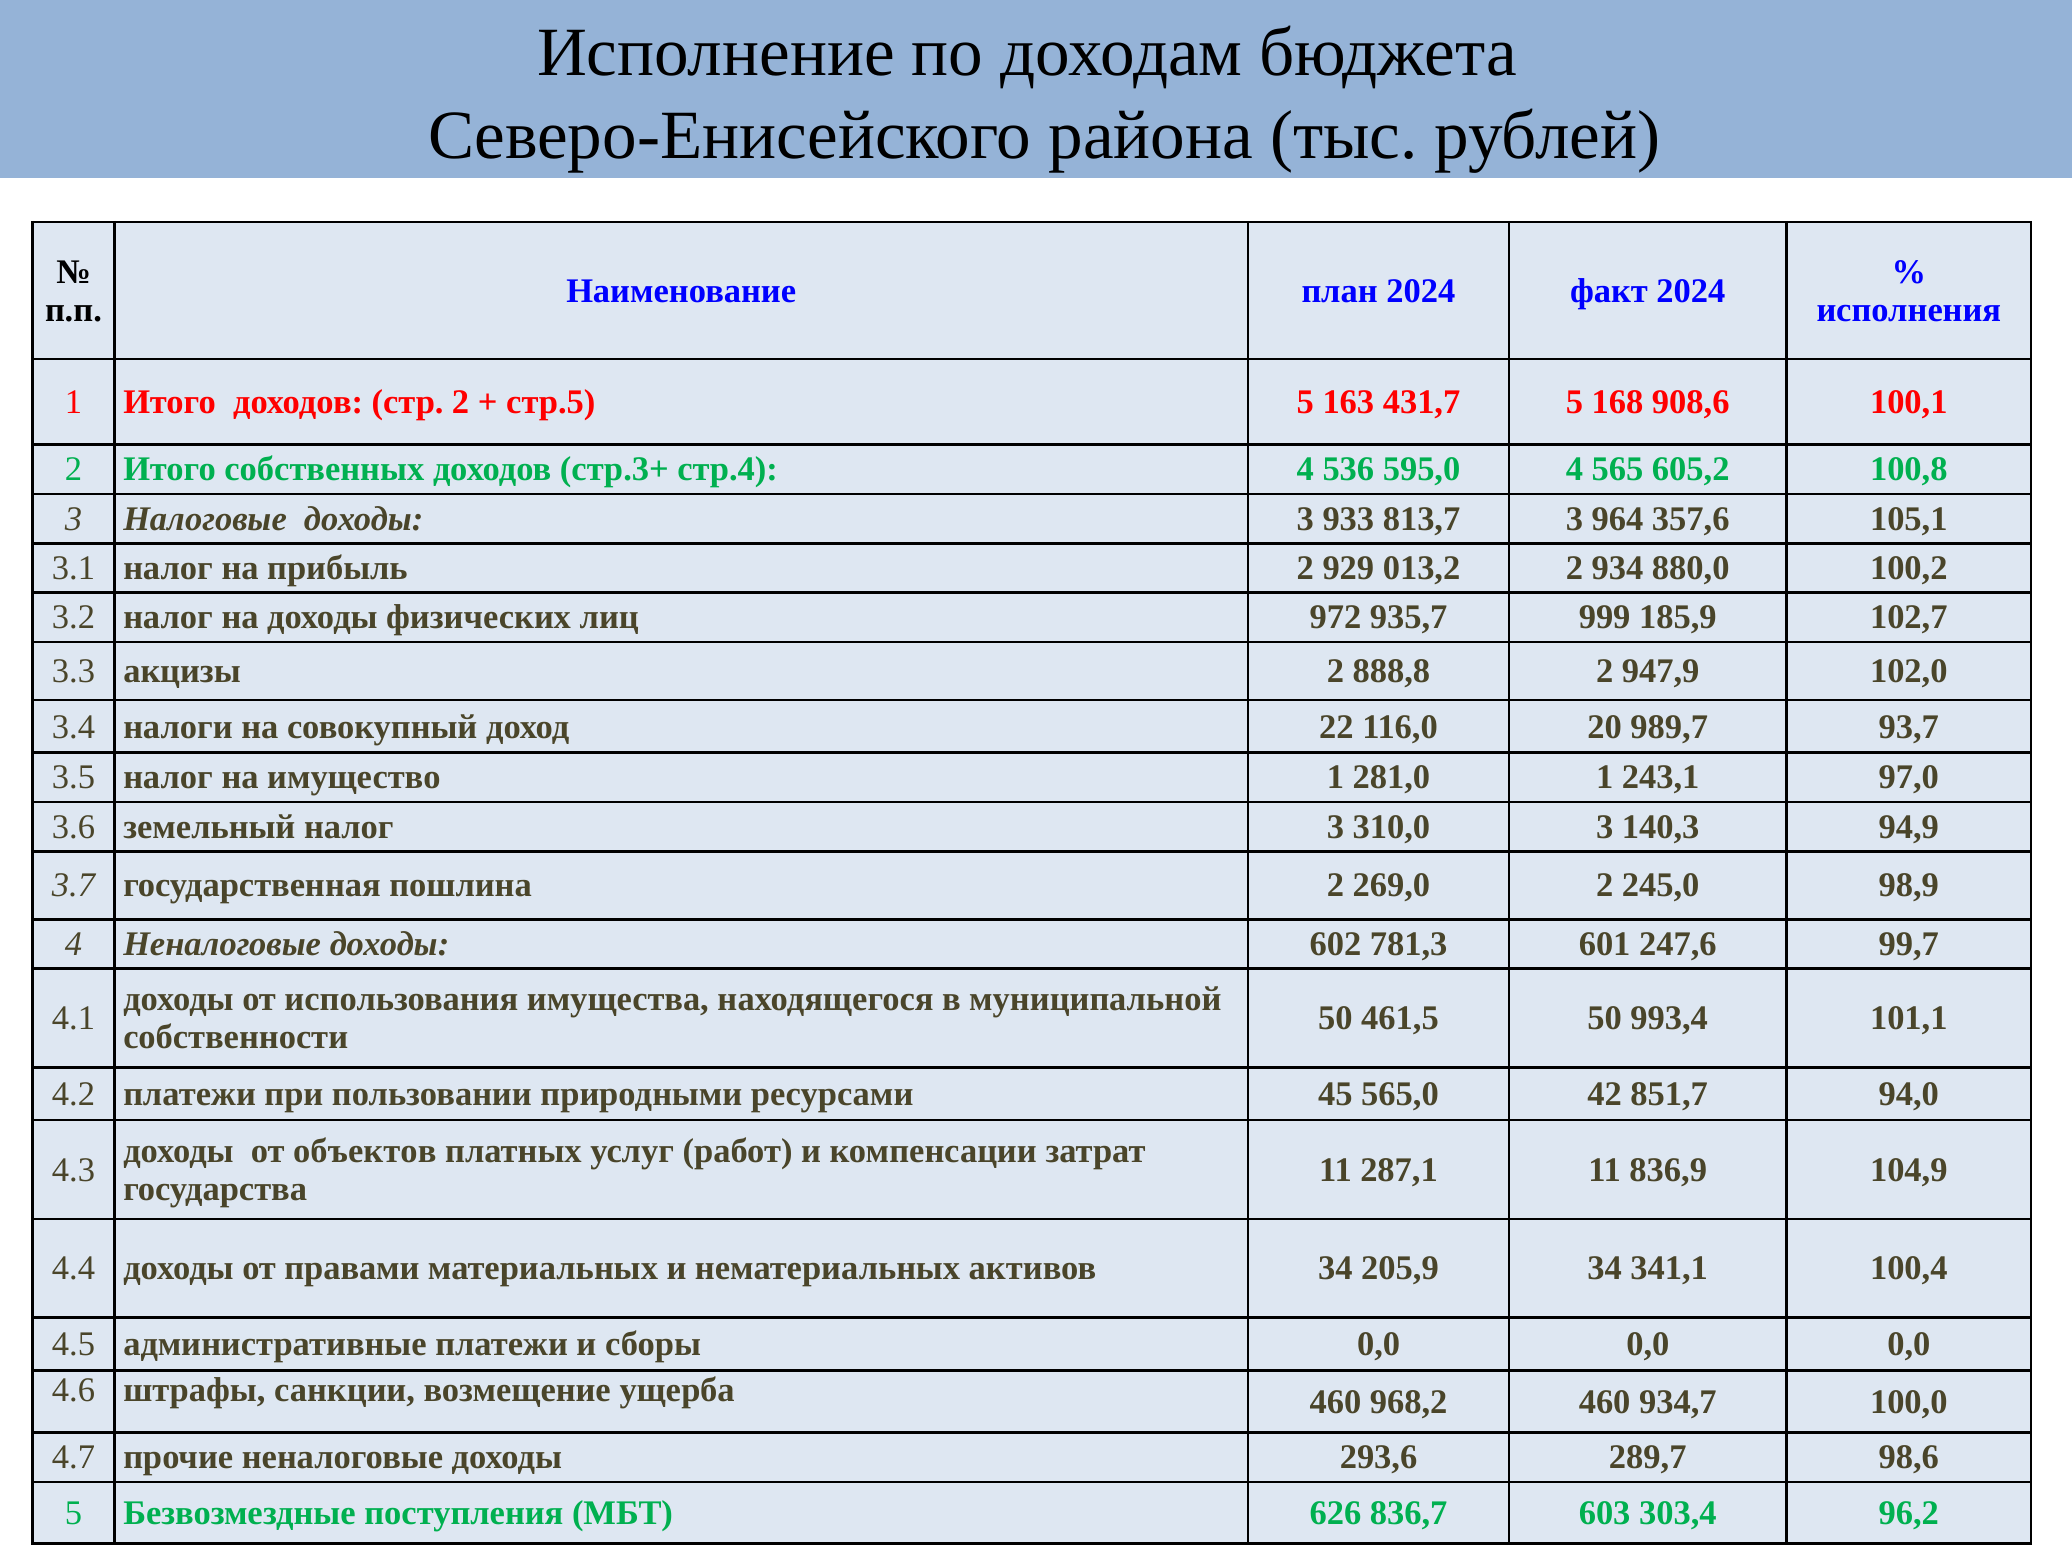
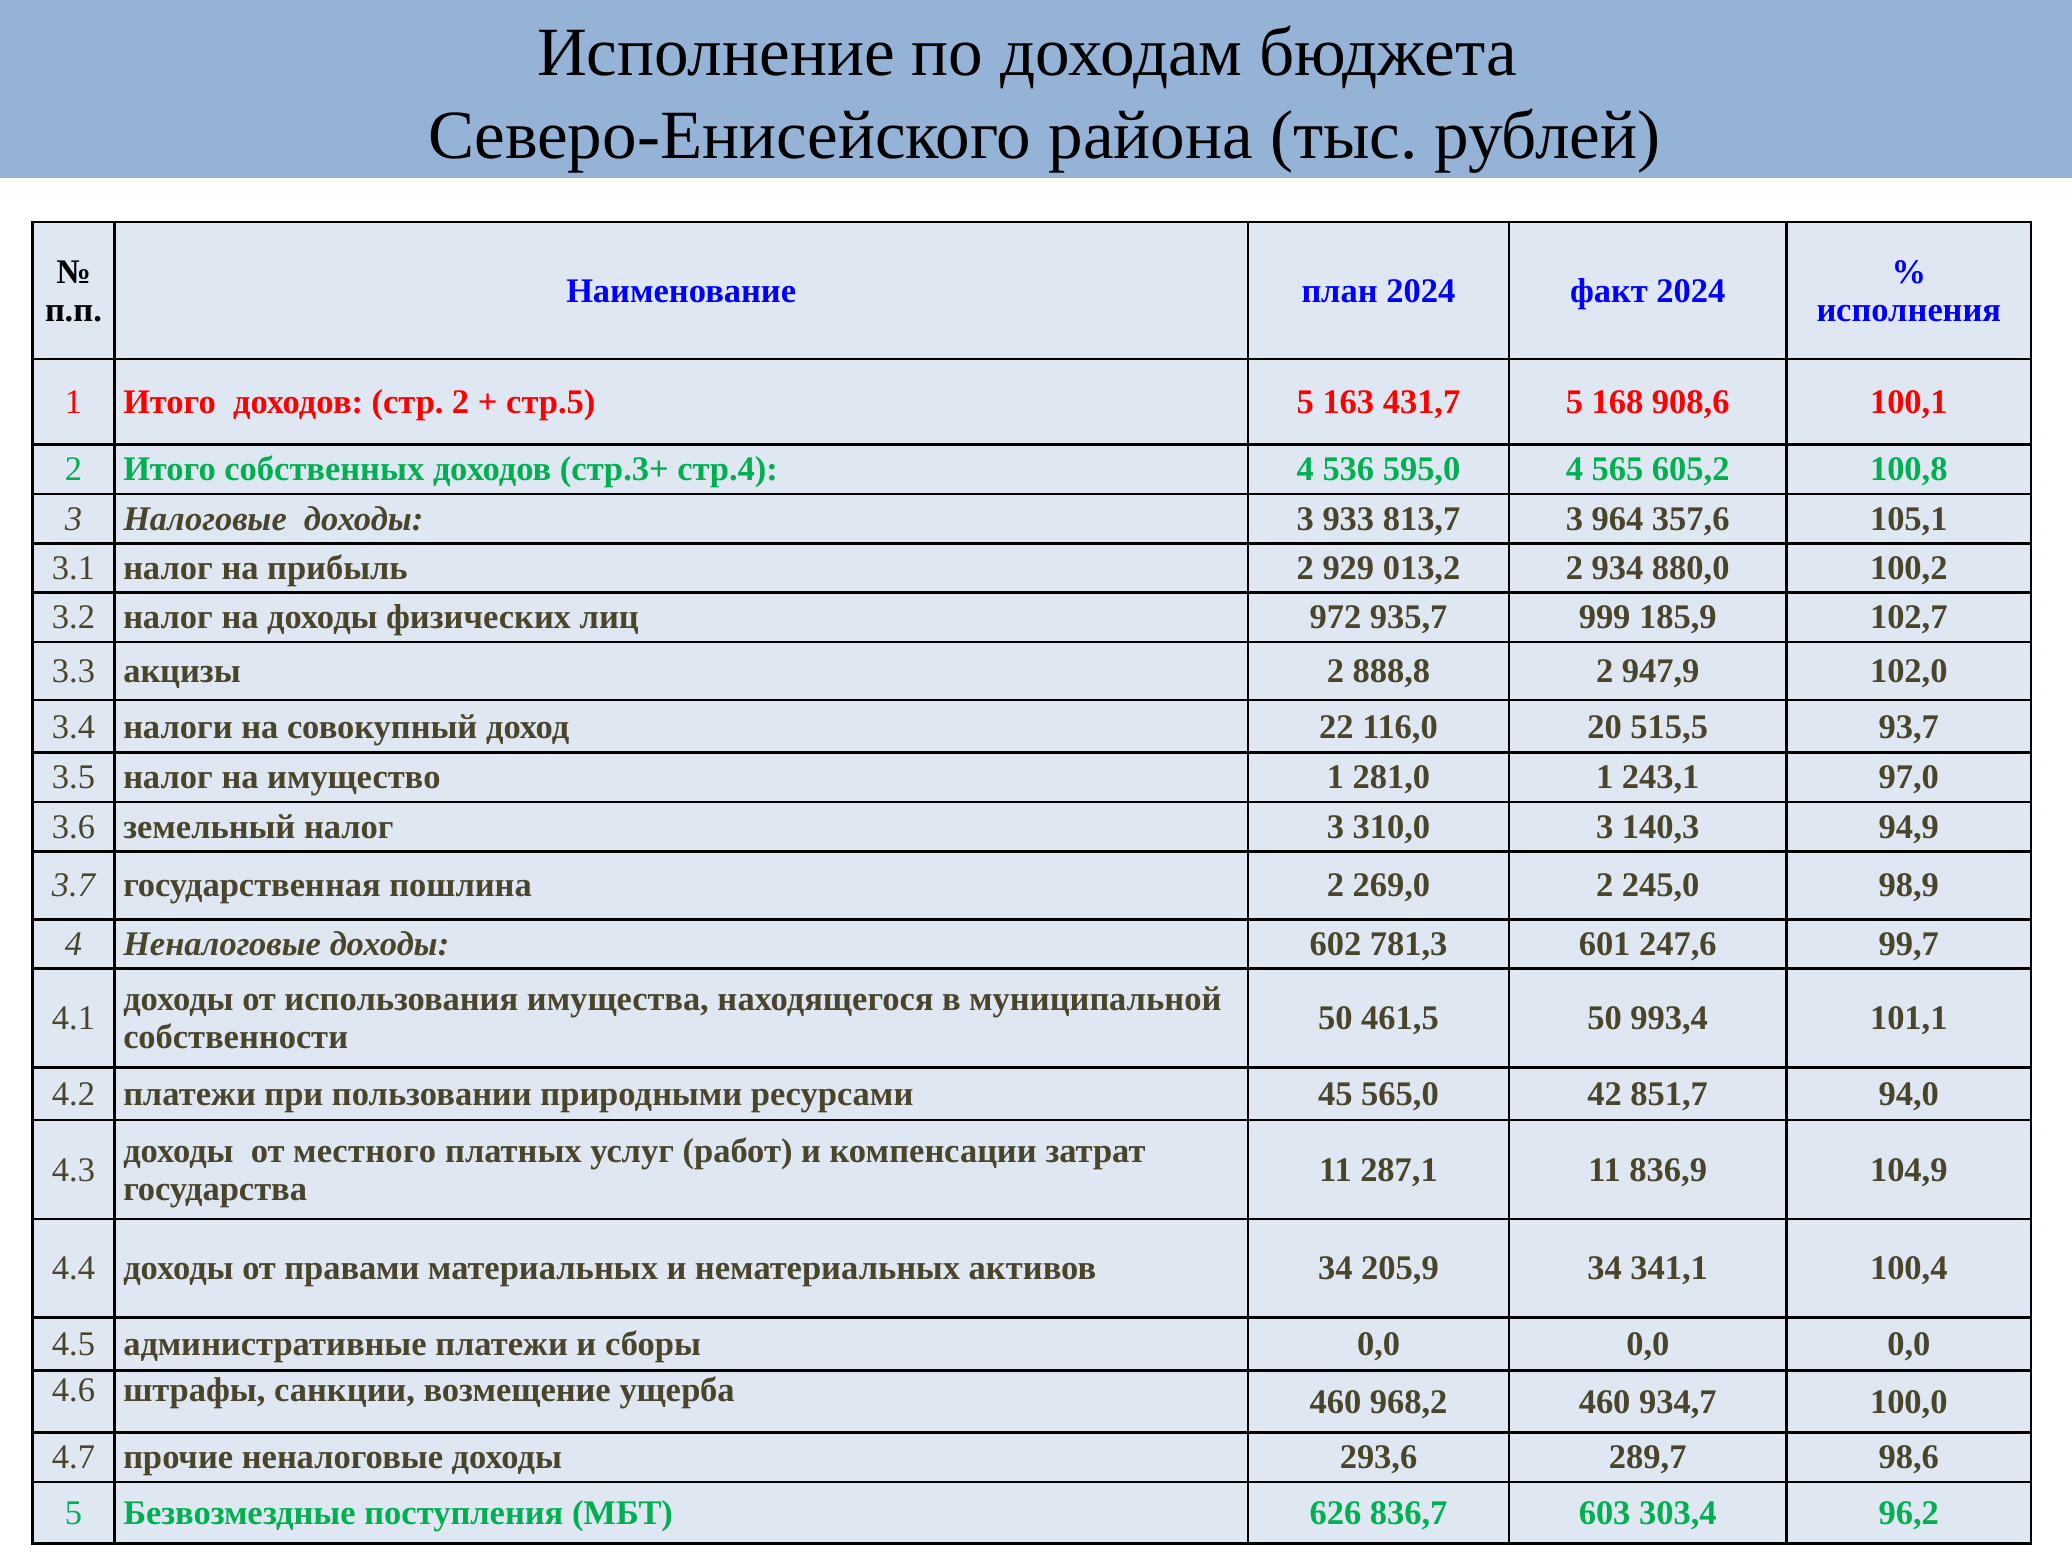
989,7: 989,7 -> 515,5 (1669, 727)
объектов: объектов -> местного (365, 1151)
